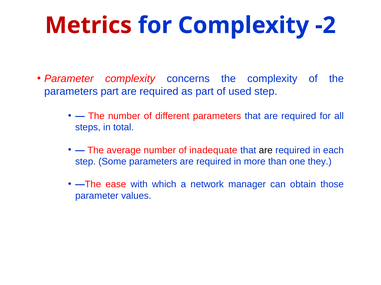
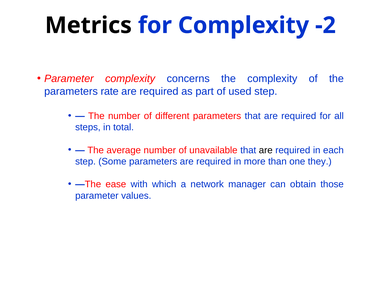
Metrics colour: red -> black (88, 25)
parameters part: part -> rate (110, 92)
inadequate: inadequate -> unavailable (213, 151)
